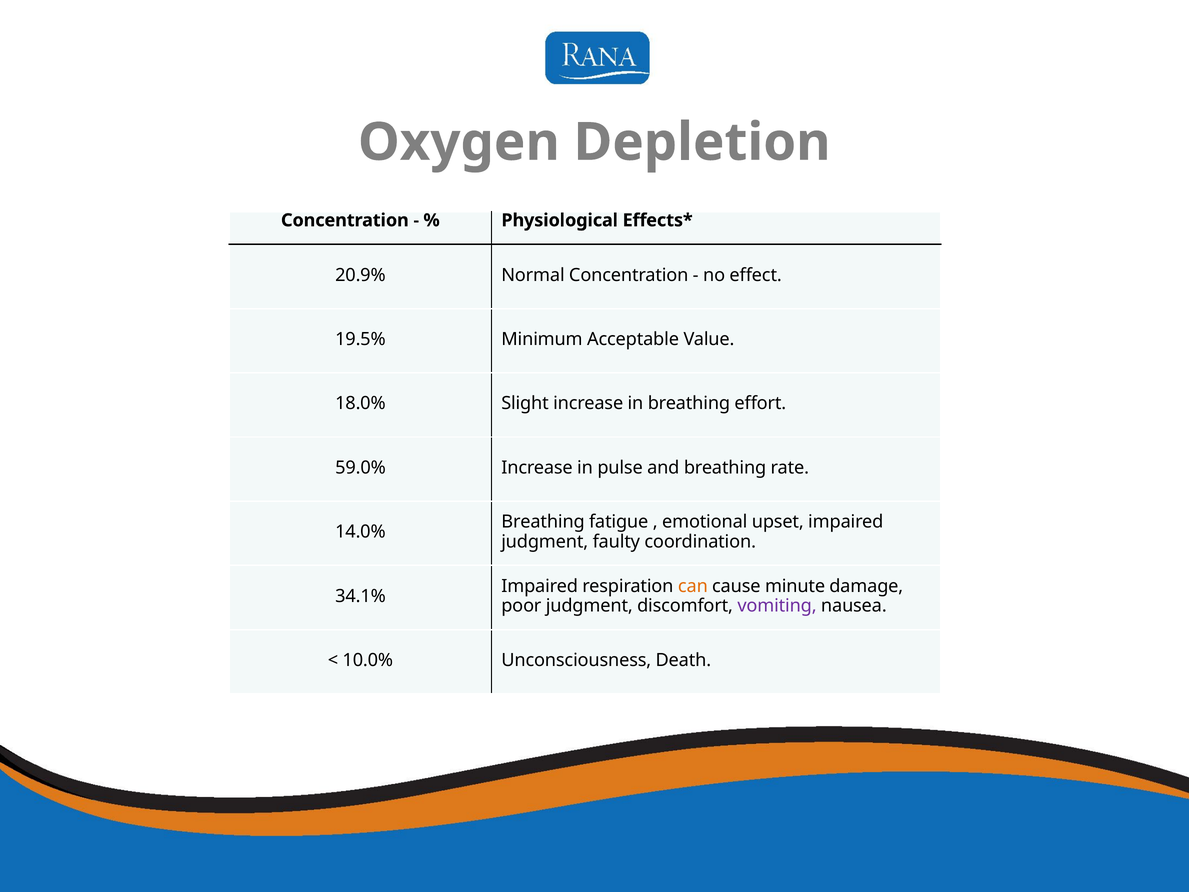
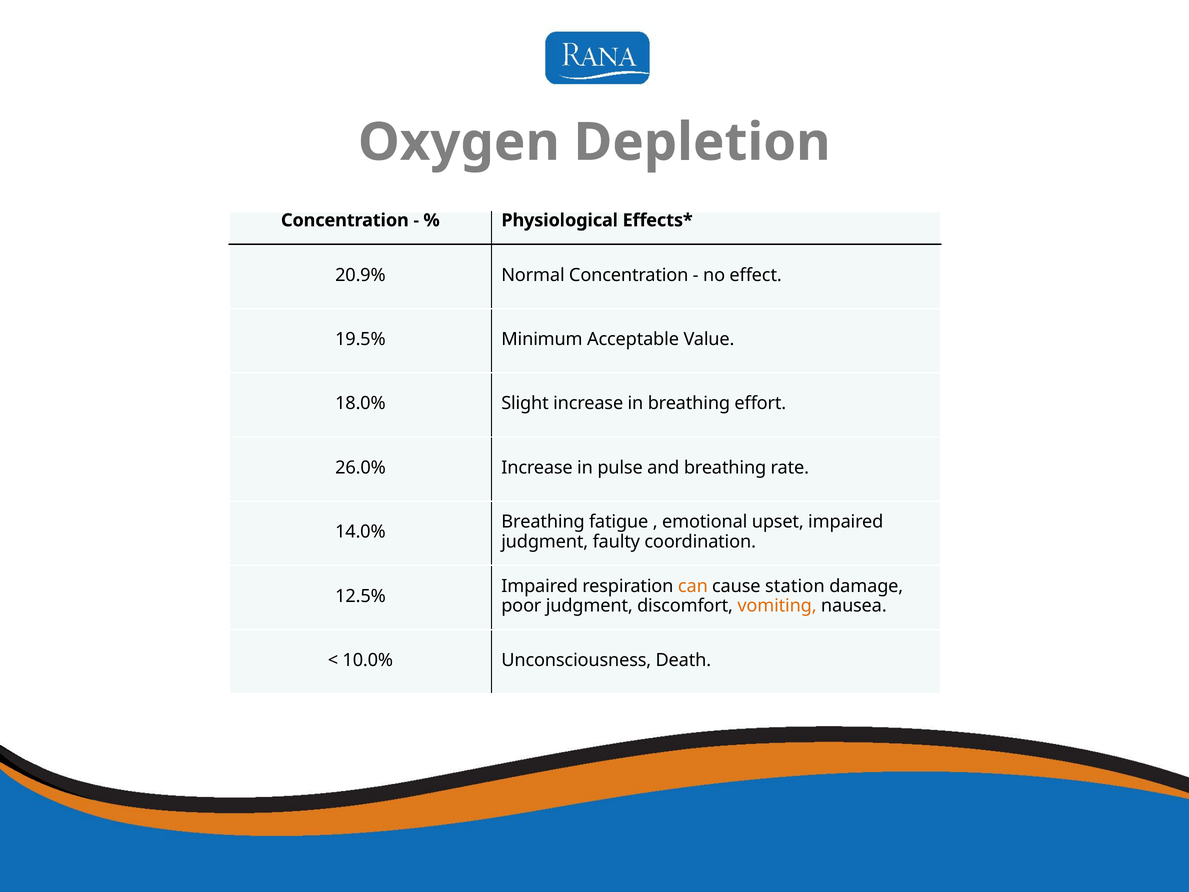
59.0%: 59.0% -> 26.0% (360, 468)
minute: minute -> station (795, 586)
34.1%: 34.1% -> 12.5% (360, 596)
vomiting colour: purple -> orange (777, 606)
